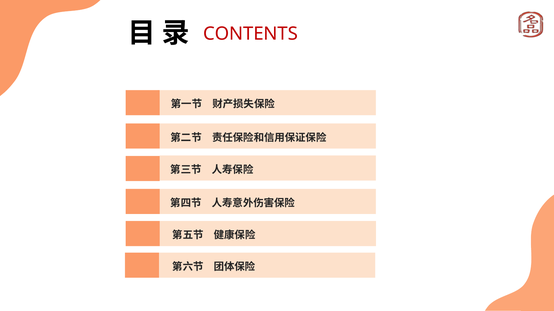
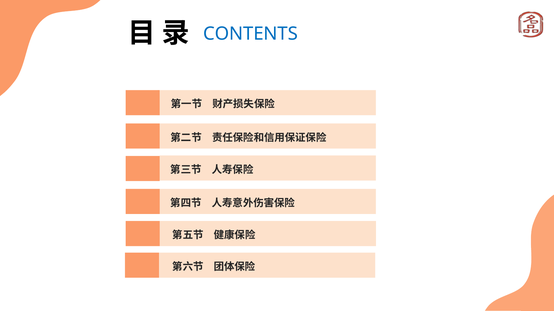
CONTENTS colour: red -> blue (251, 34)
